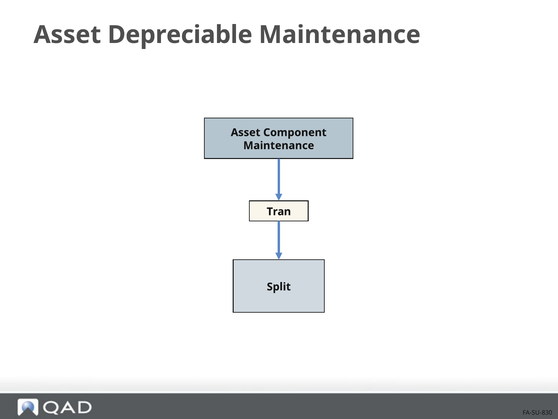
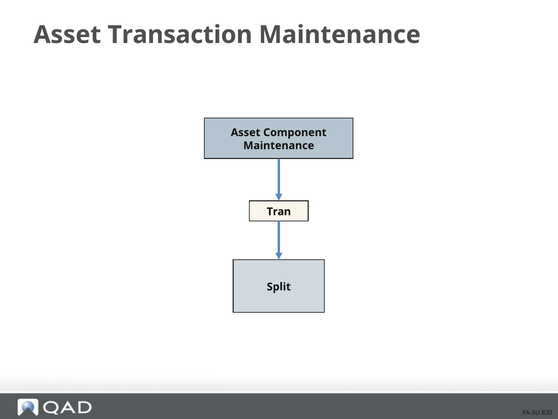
Depreciable: Depreciable -> Transaction (180, 35)
